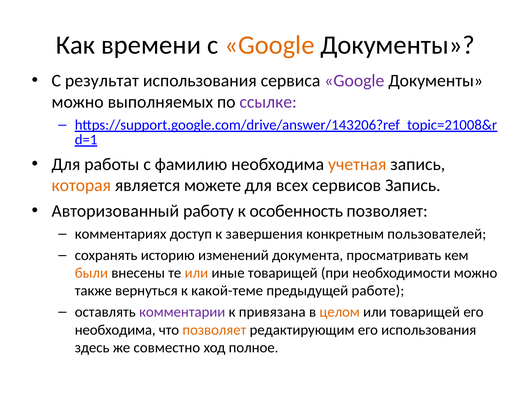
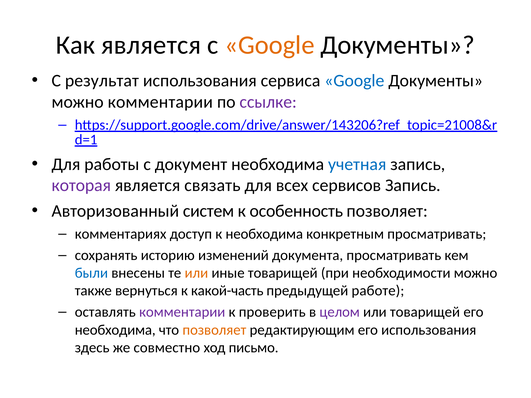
Как времени: времени -> является (151, 45)
Google colour: purple -> blue (354, 81)
можно выполняемых: выполняемых -> комментарии (160, 102)
фамилию: фамилию -> документ (191, 164)
учетная colour: orange -> blue (357, 164)
которая colour: orange -> purple (81, 186)
можете: можете -> связать (212, 186)
работу: работу -> систем (208, 211)
к завершения: завершения -> необходима (264, 234)
конкретным пользователей: пользователей -> просматривать (437, 234)
были colour: orange -> blue (91, 273)
какой-теме: какой-теме -> какой-часть (227, 291)
привязана: привязана -> проверить (272, 312)
целом colour: orange -> purple (340, 312)
полное: полное -> письмо (254, 348)
